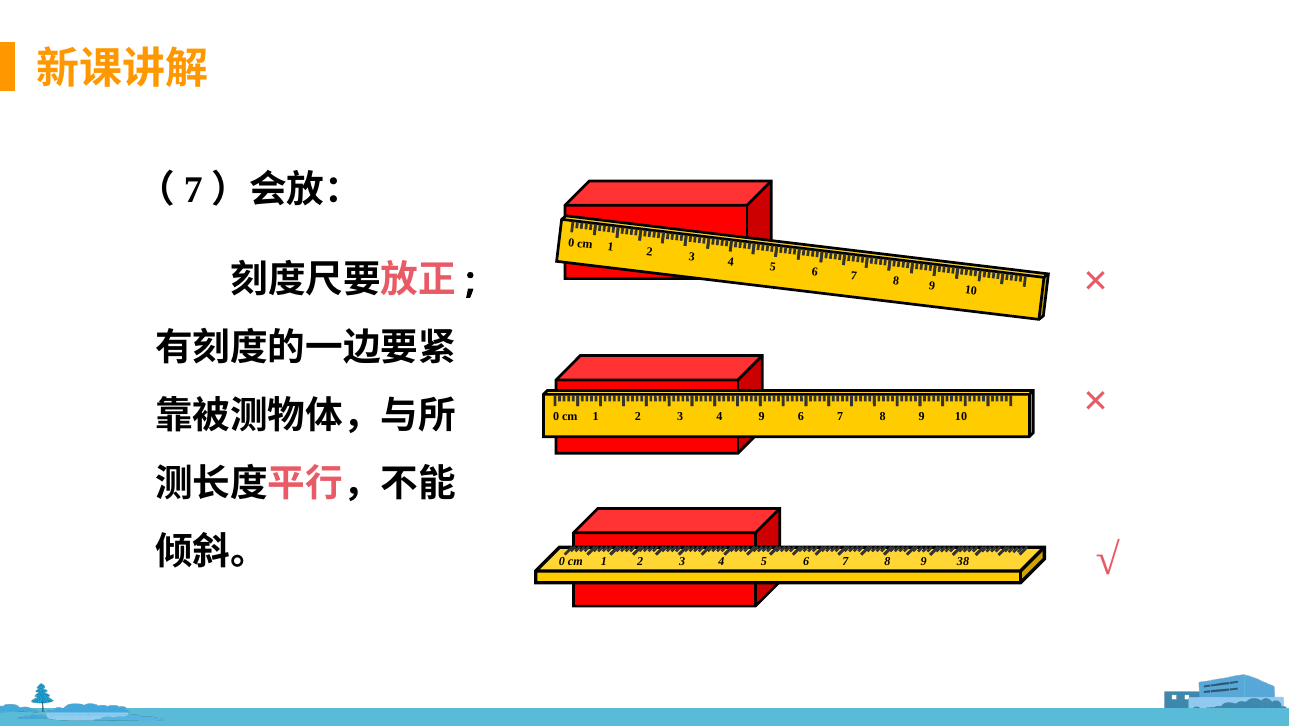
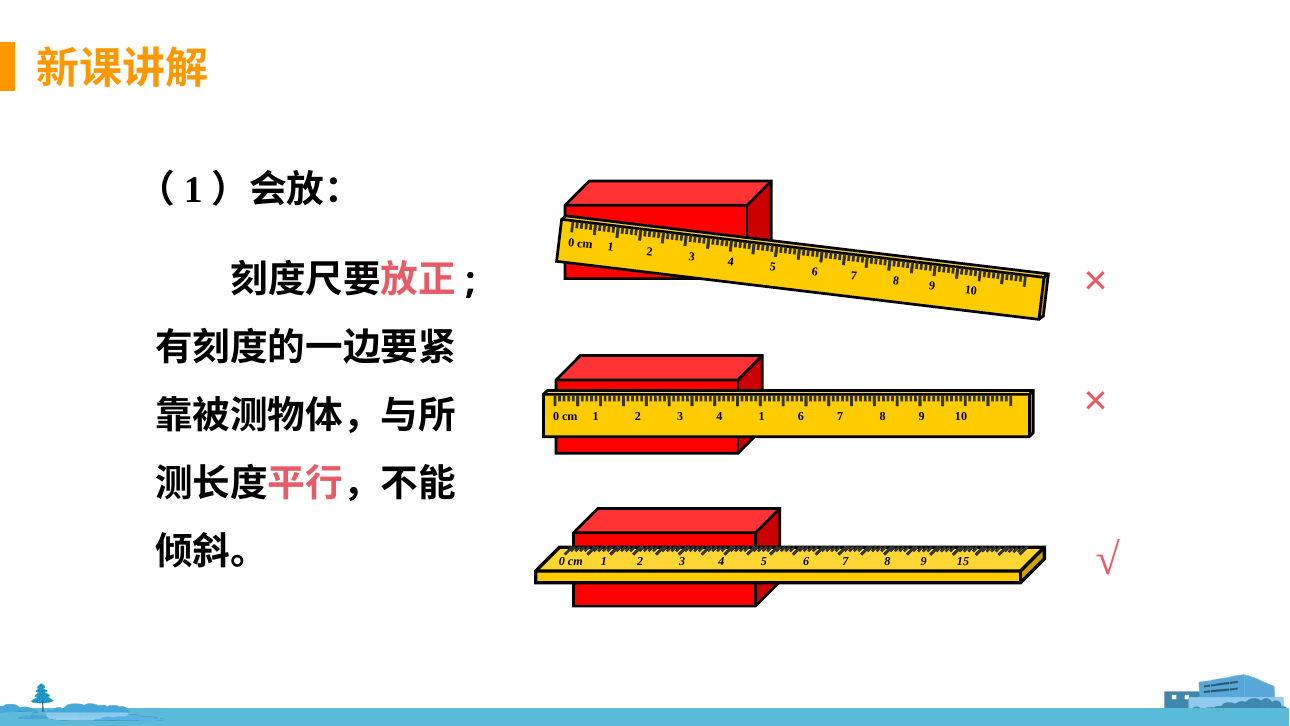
7: 7 -> 1 (193, 190)
4 9: 9 -> 1 (762, 416)
38: 38 -> 15 (963, 561)
